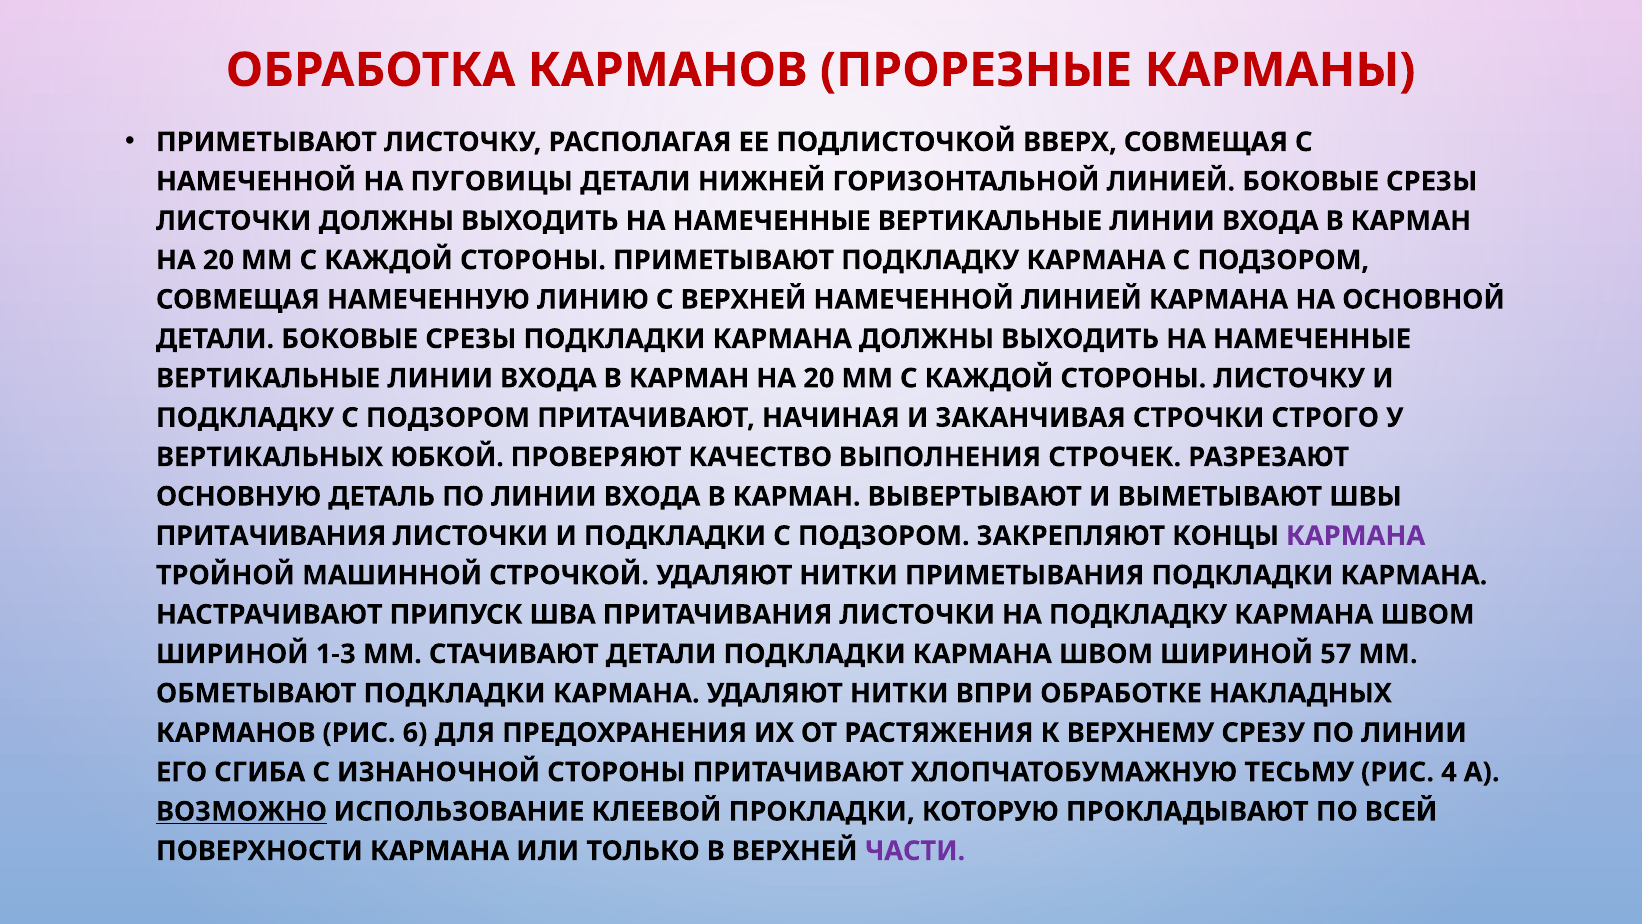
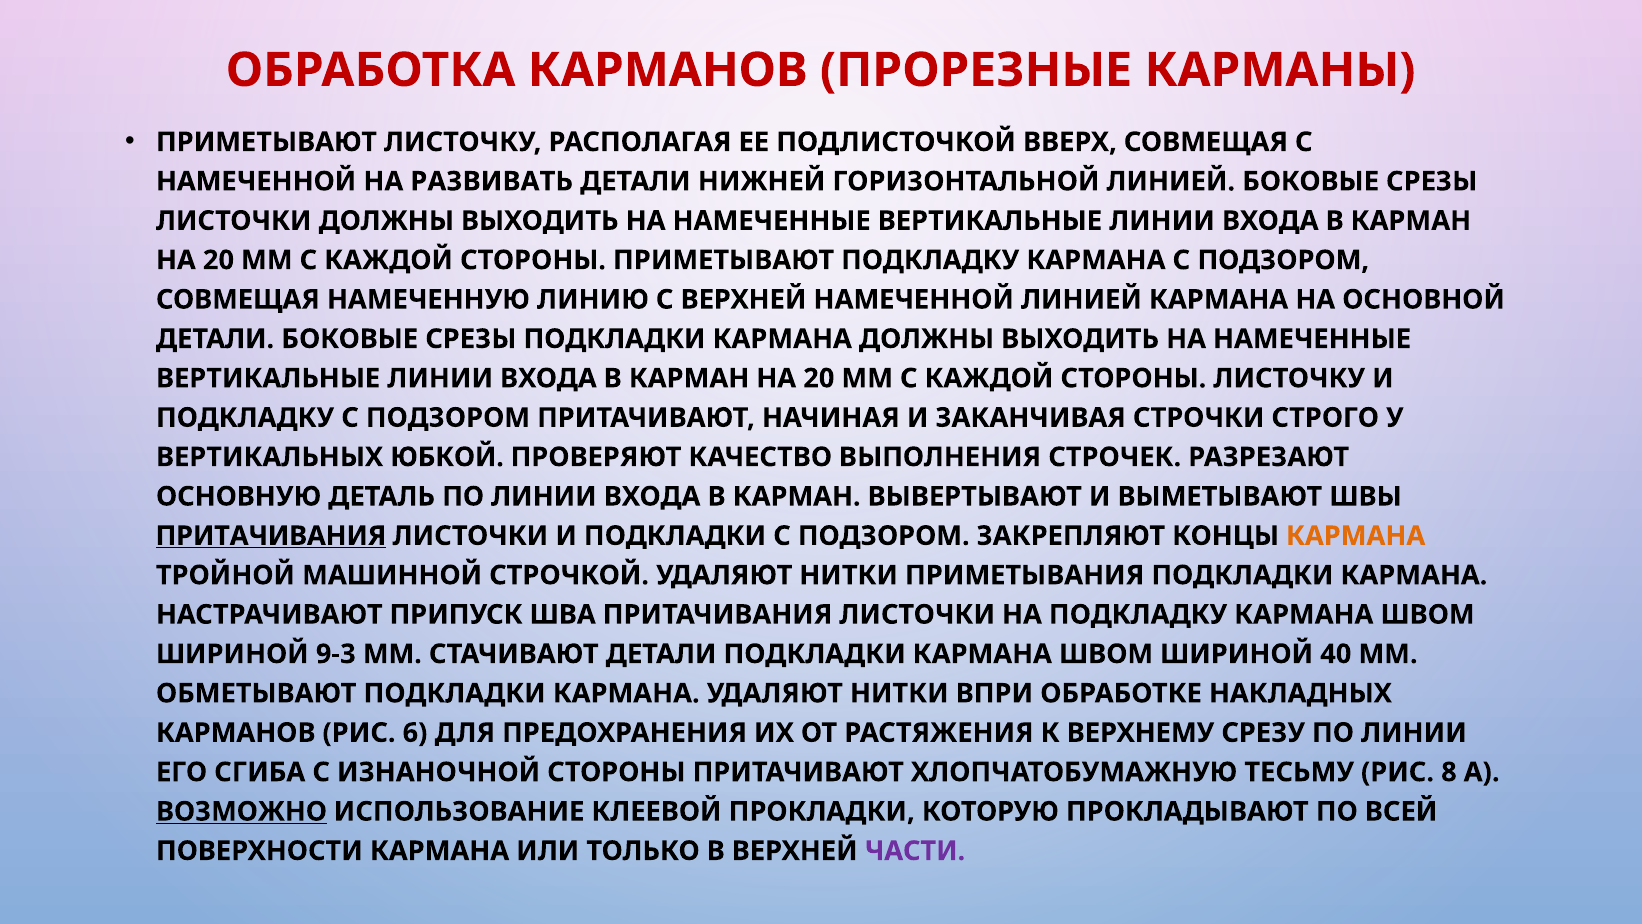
ПУГОВИЦЫ: ПУГОВИЦЫ -> РАЗВИВАТЬ (492, 181)
ПРИТАЧИВАНИЯ underline: none -> present (271, 536)
КАРМАНА colour: purple -> orange (1356, 536)
1-3: 1-3 -> 9-3 (336, 654)
57: 57 -> 40 (1336, 654)
4: 4 -> 8 (1449, 772)
